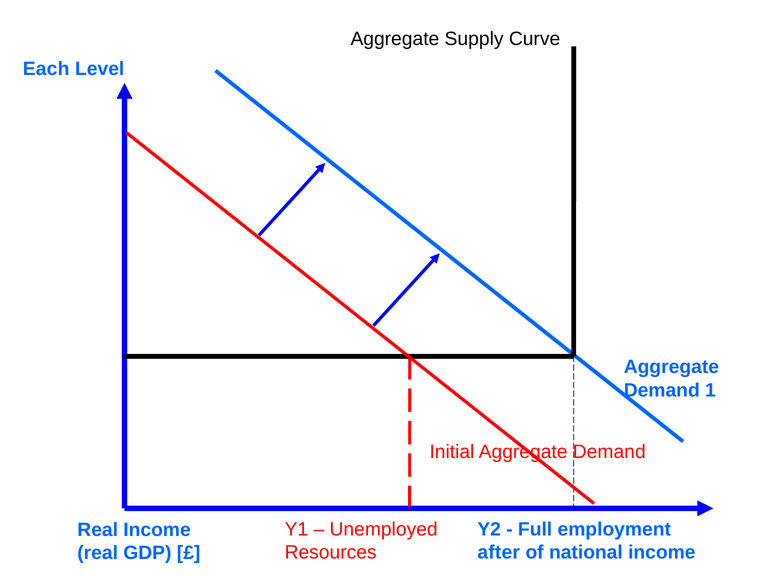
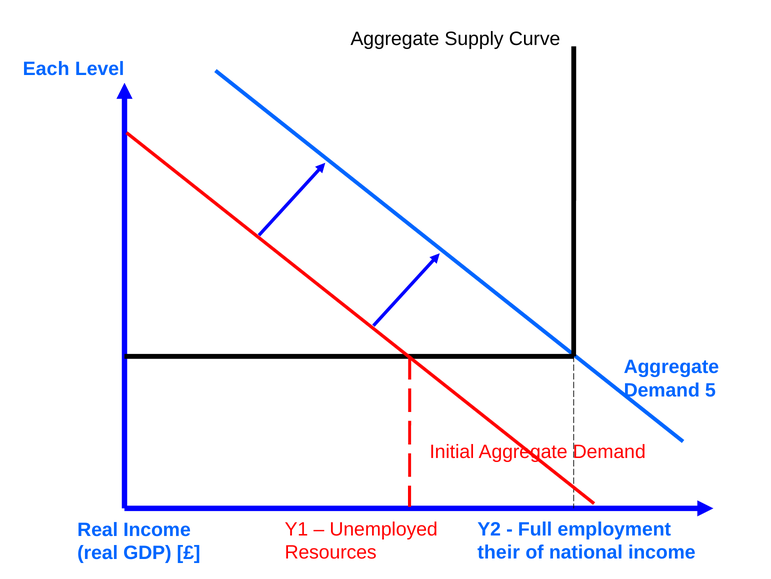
1: 1 -> 5 (710, 390)
after: after -> their (499, 552)
